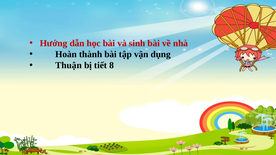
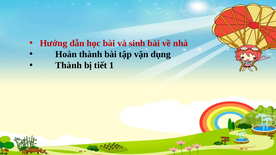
Thuận: Thuận -> Thành (69, 65)
8: 8 -> 1 (112, 65)
